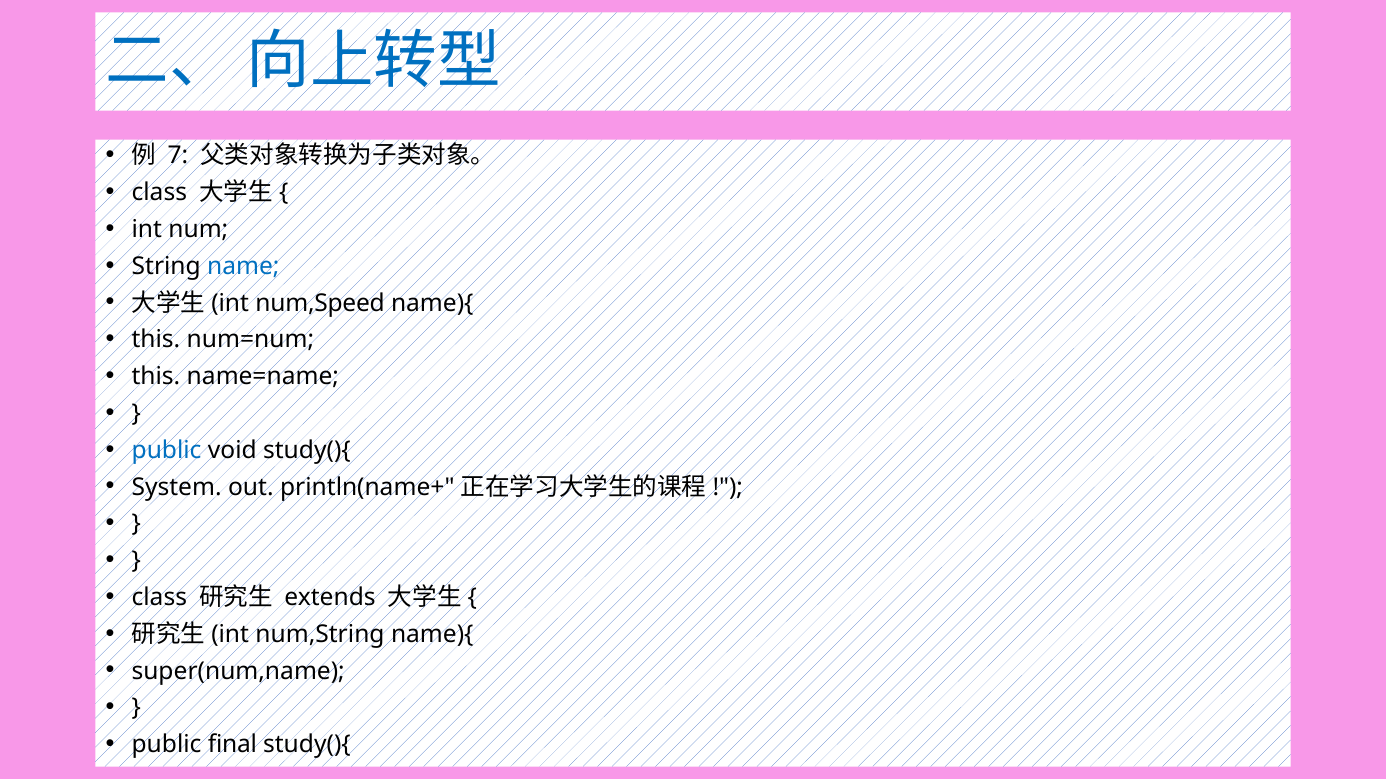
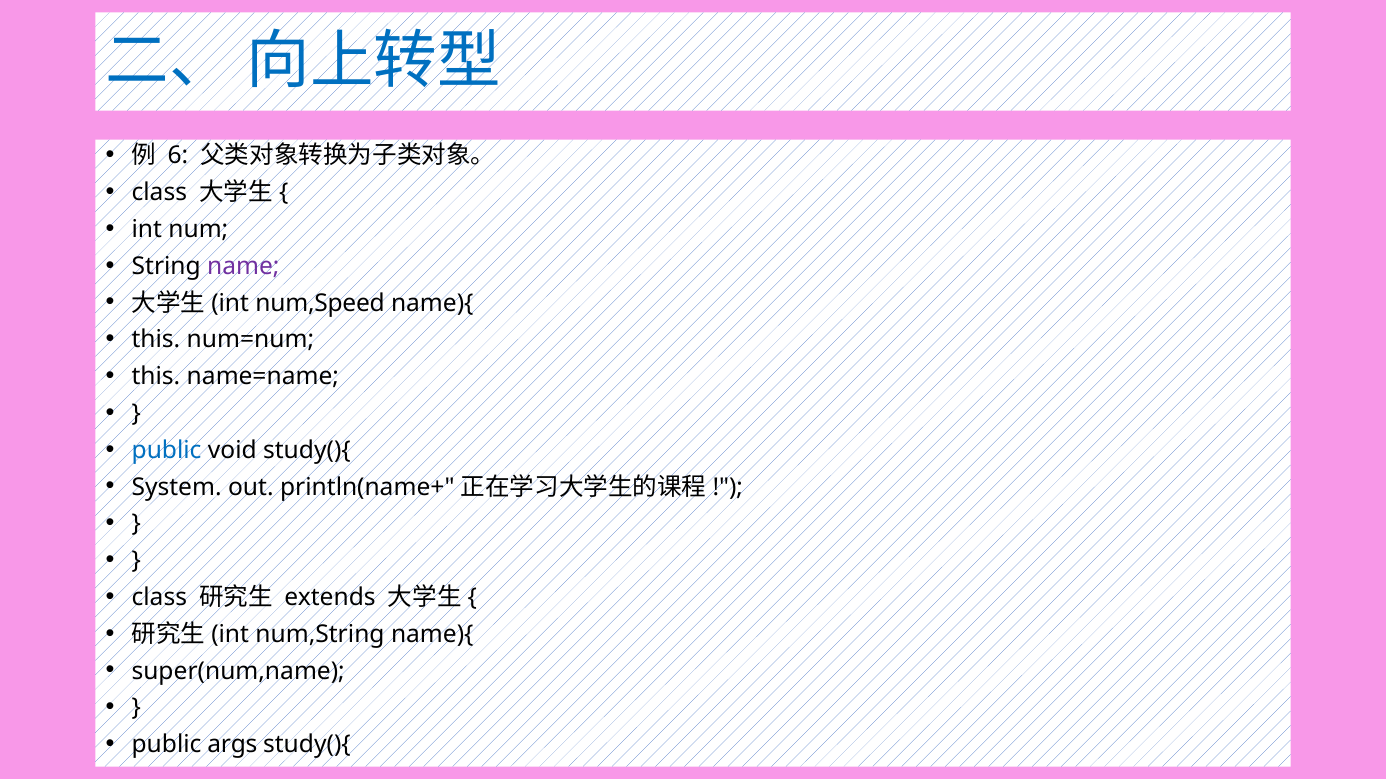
7: 7 -> 6 (178, 156)
name colour: blue -> purple (243, 266)
final: final -> args (232, 745)
